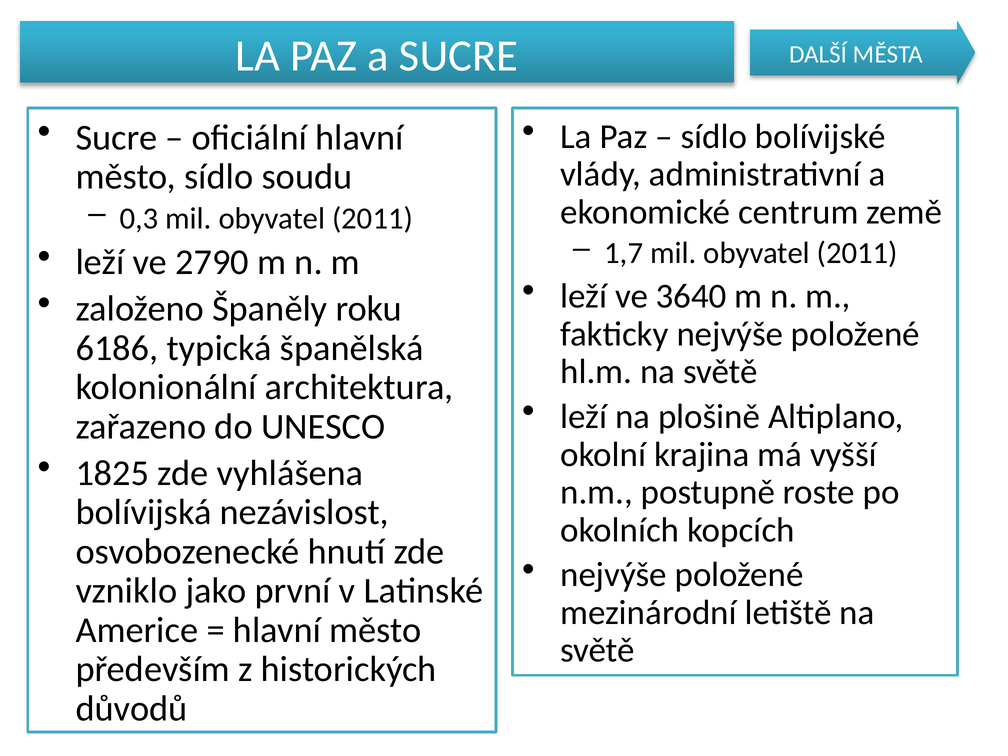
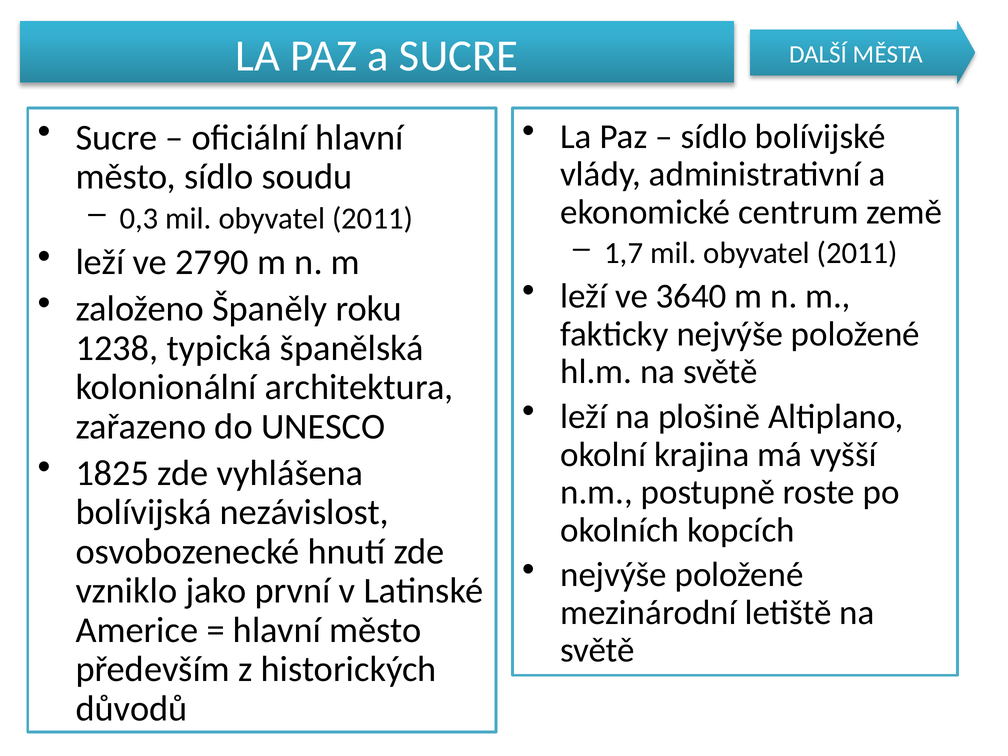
6186: 6186 -> 1238 (117, 348)
